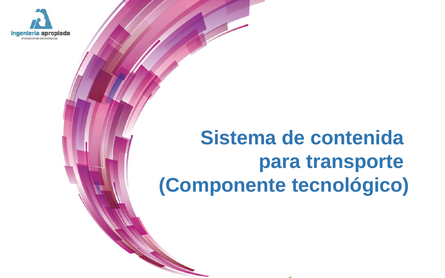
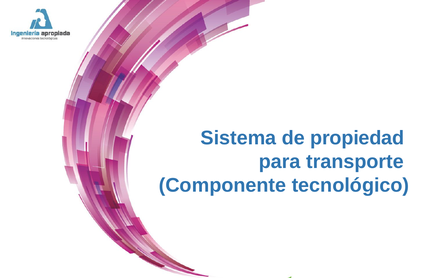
contenida: contenida -> propiedad (357, 138)
